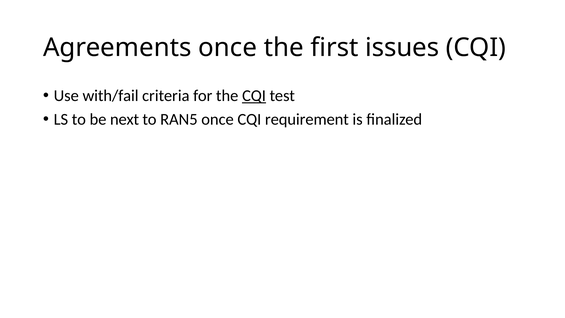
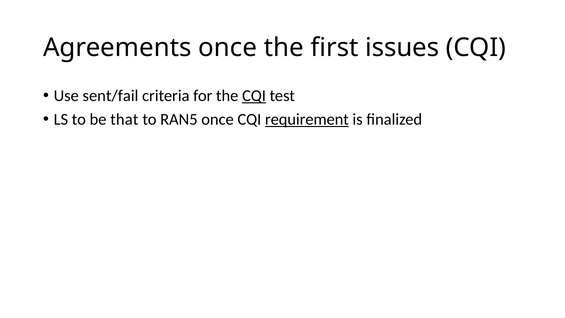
with/fail: with/fail -> sent/fail (110, 96)
next: next -> that (124, 119)
requirement underline: none -> present (307, 119)
